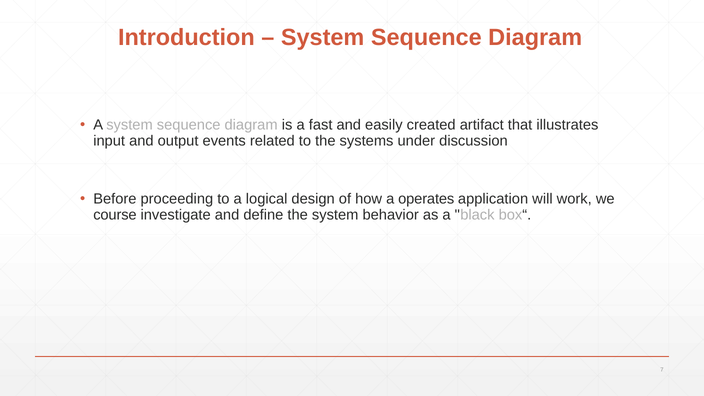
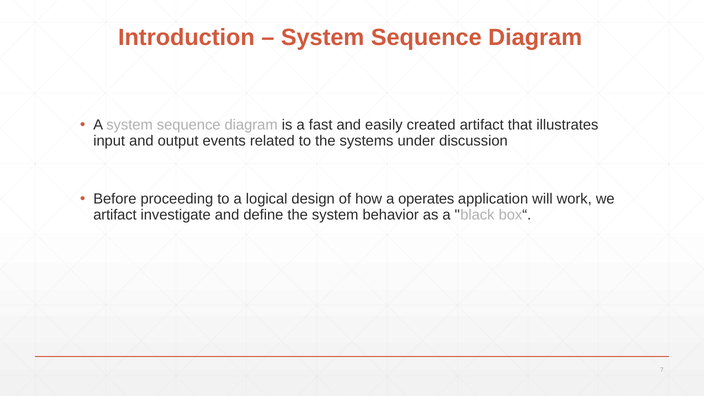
course: course -> artifact (115, 215)
